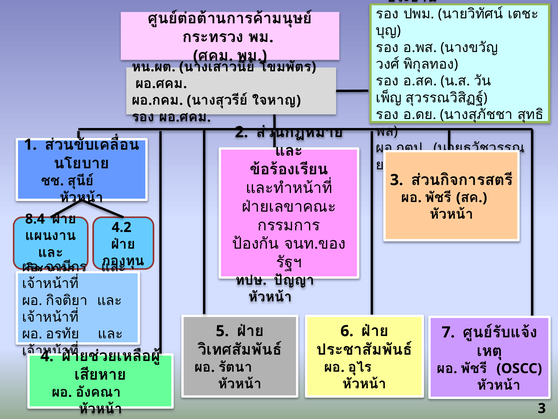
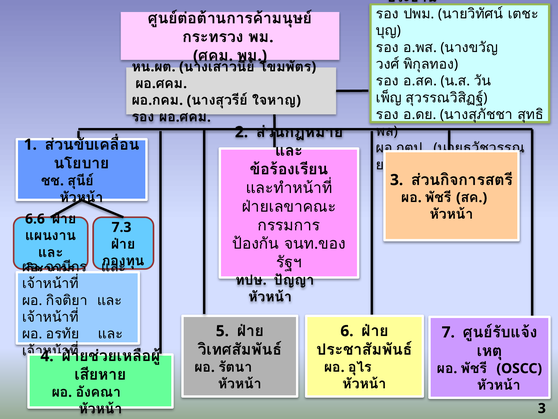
8.4: 8.4 -> 6.6 (35, 219)
4.2: 4.2 -> 7.3 (122, 227)
